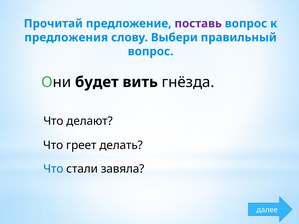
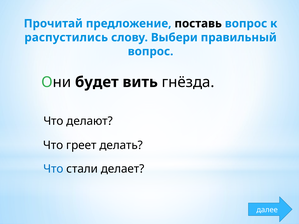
поставь colour: purple -> black (198, 24)
предложения: предложения -> распустились (66, 38)
завяла: завяла -> делает (123, 169)
